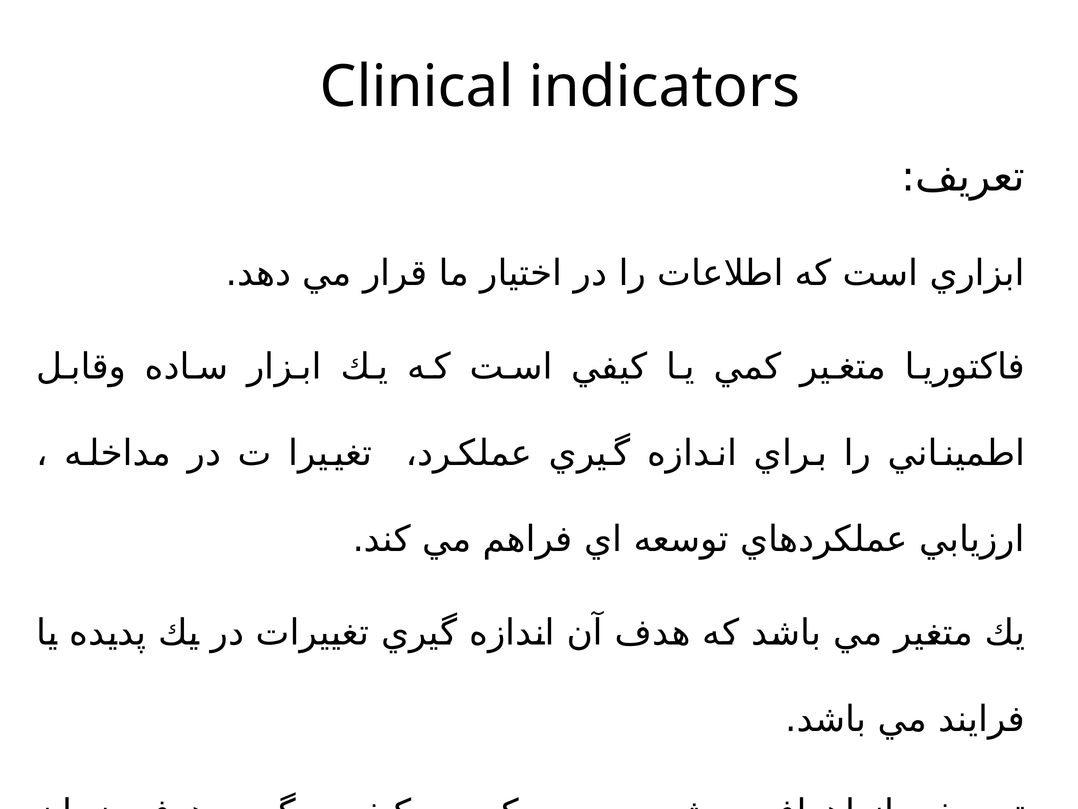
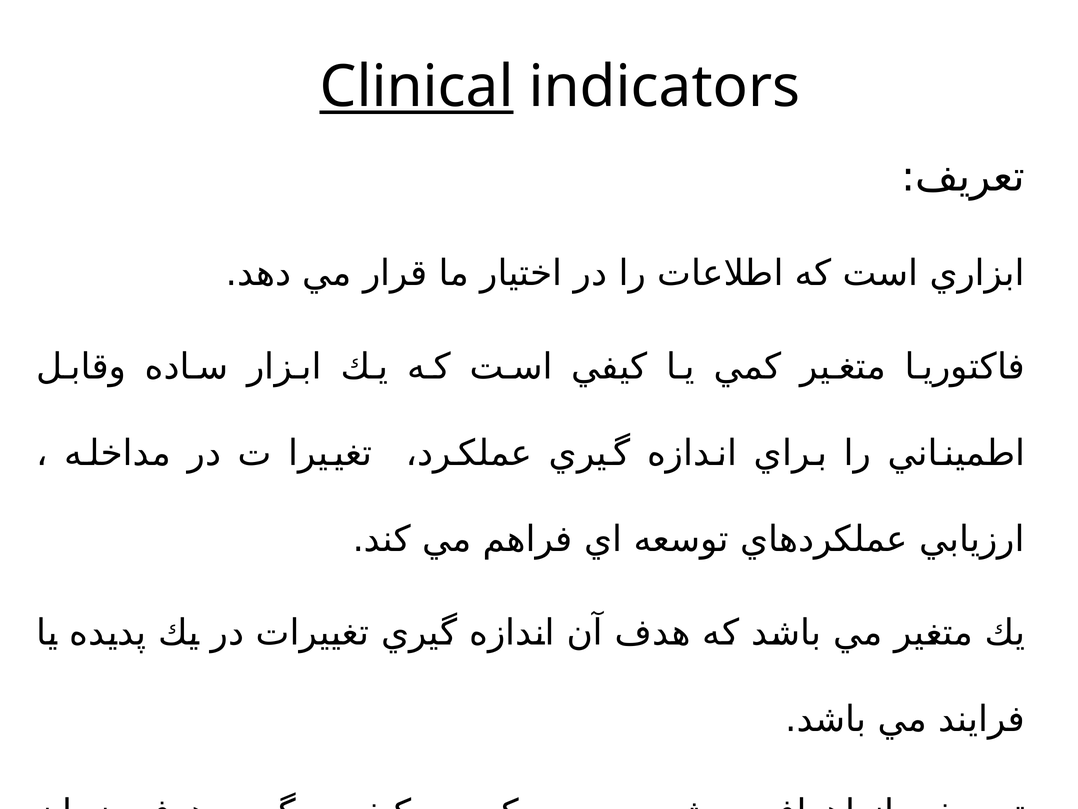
Clinical underline: none -> present (417, 87)
